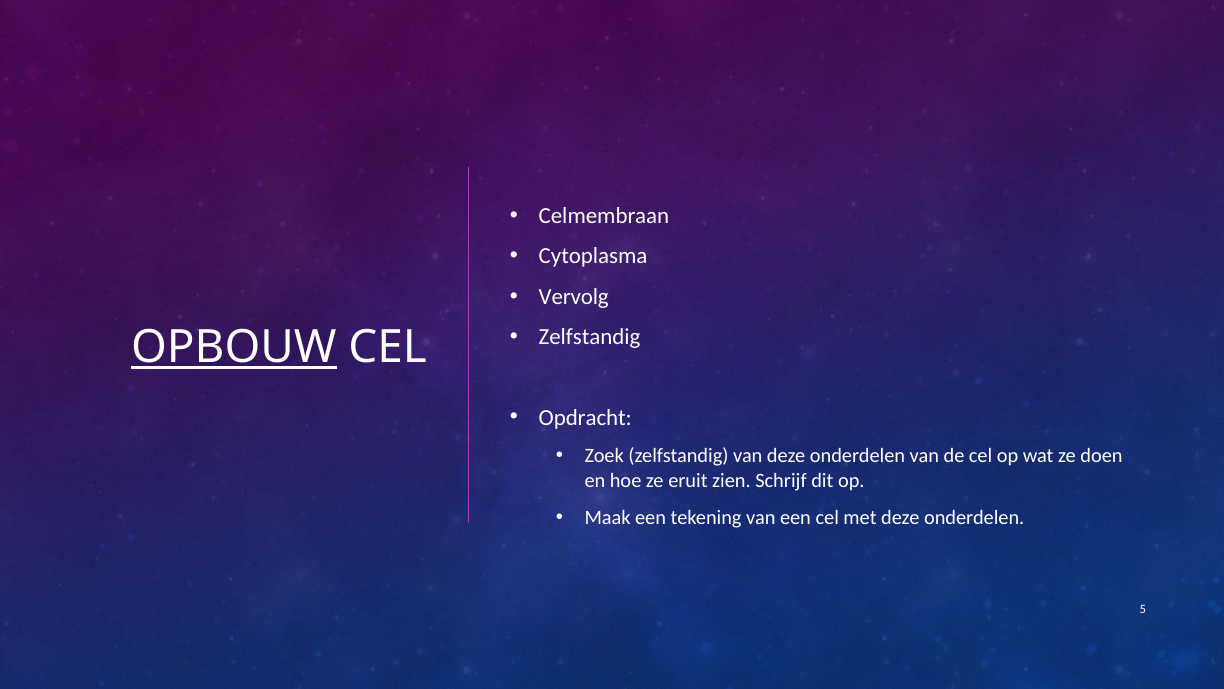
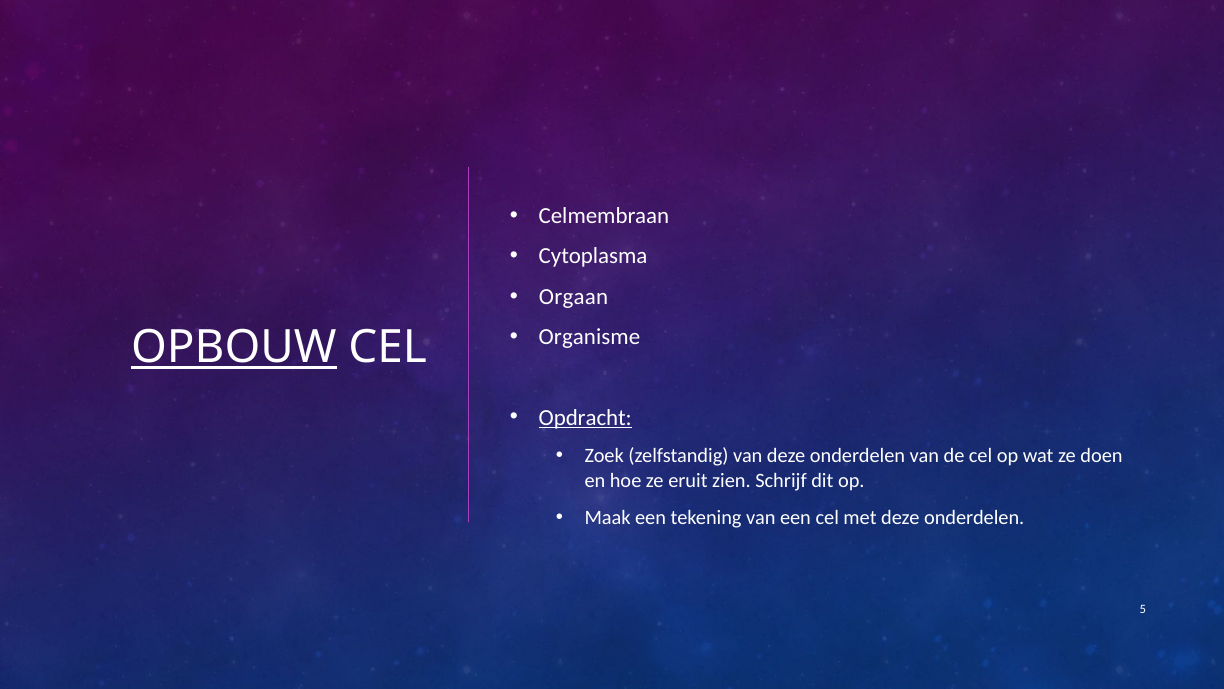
Vervolg: Vervolg -> Orgaan (574, 296)
Zelfstandig: Zelfstandig -> Organisme (589, 337)
Opdracht underline: none -> present (585, 417)
